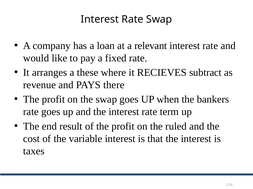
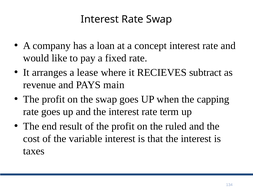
relevant: relevant -> concept (151, 46)
these: these -> lease (88, 73)
there: there -> main (114, 85)
bankers: bankers -> capping (213, 100)
